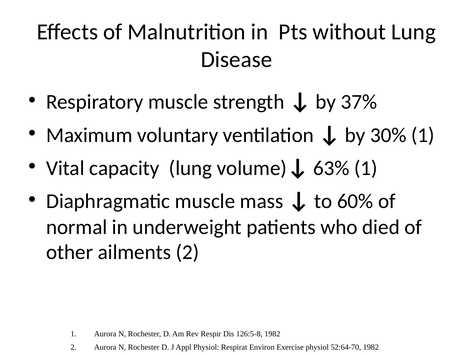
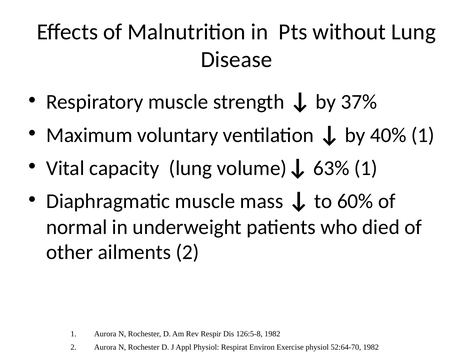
30%: 30% -> 40% (388, 135)
